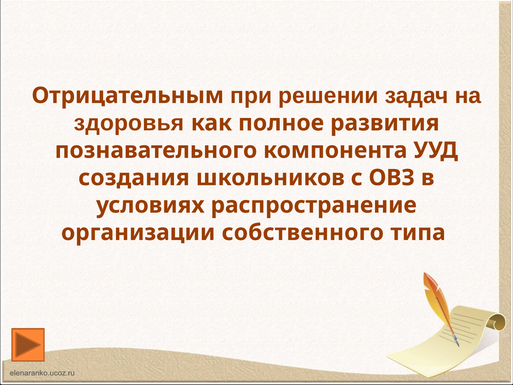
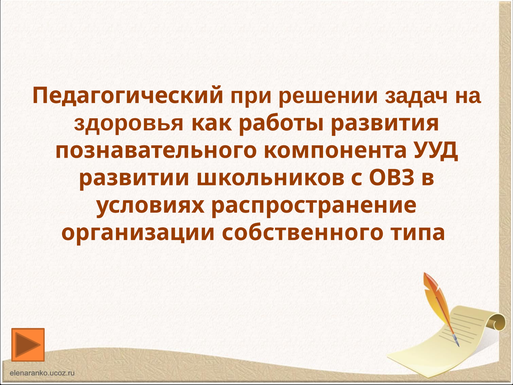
Отрицательным: Отрицательным -> Педагогический (128, 95)
полное: полное -> работы (281, 123)
создания: создания -> развитии (134, 178)
